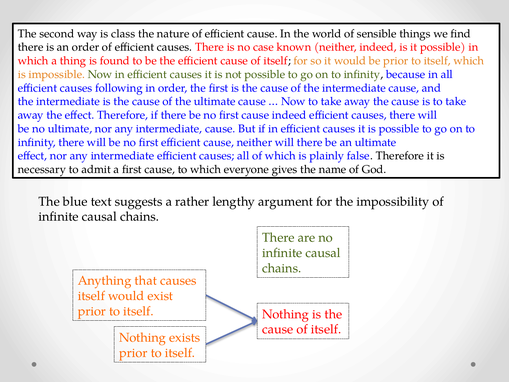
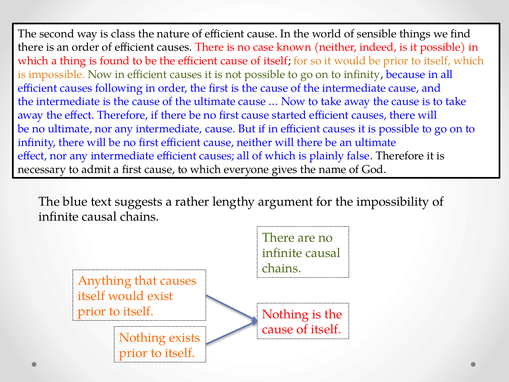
cause indeed: indeed -> started (289, 115)
